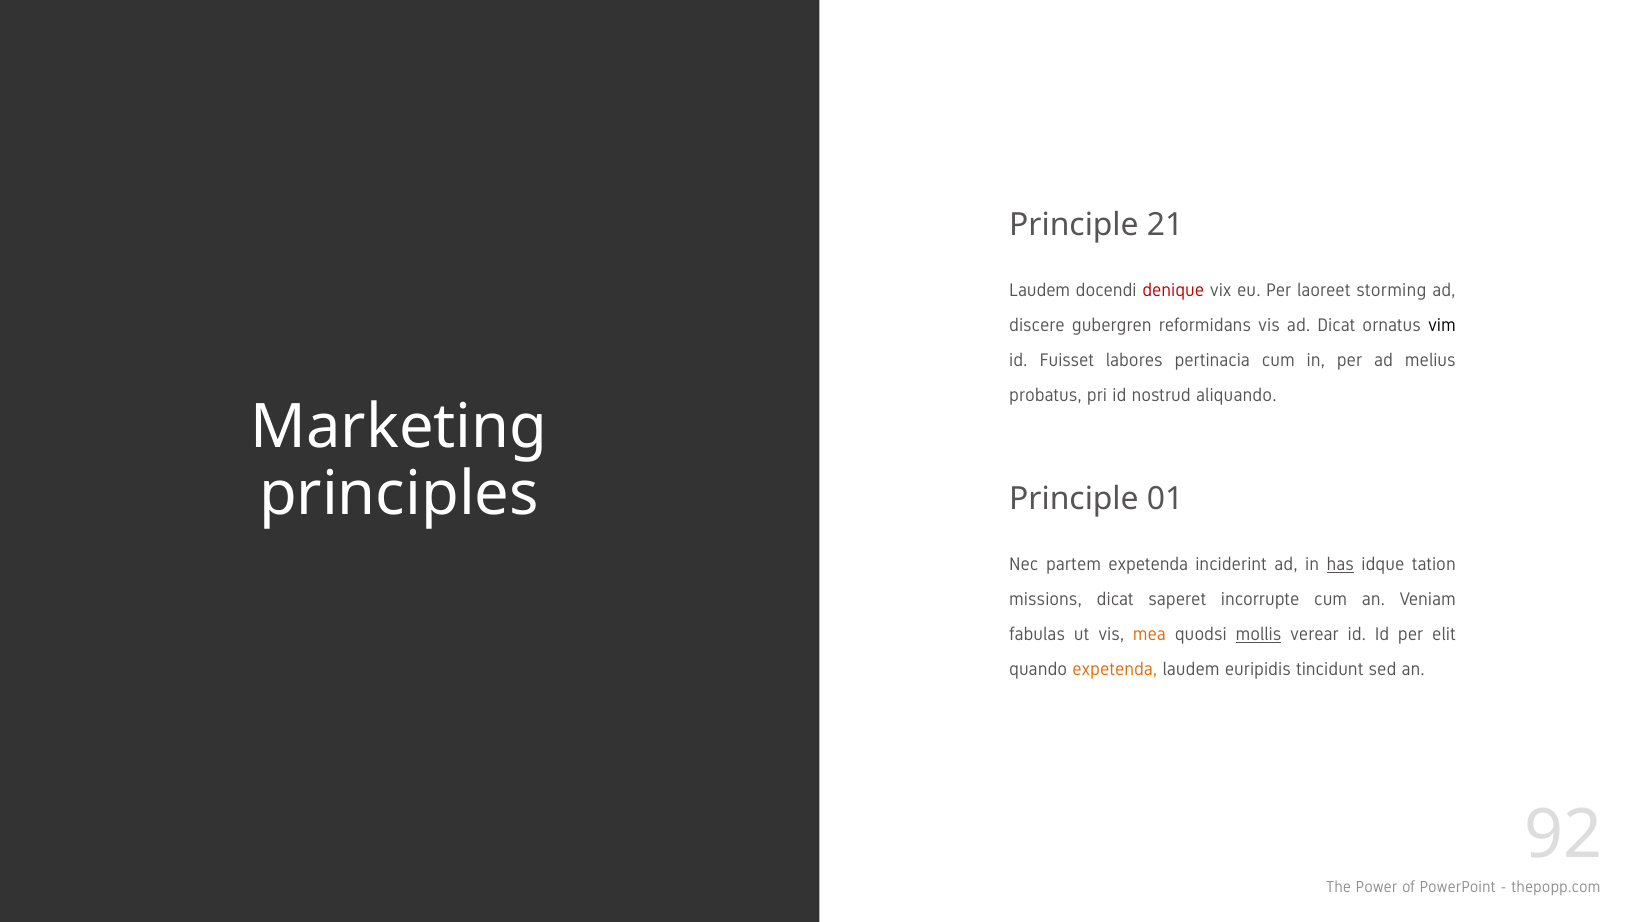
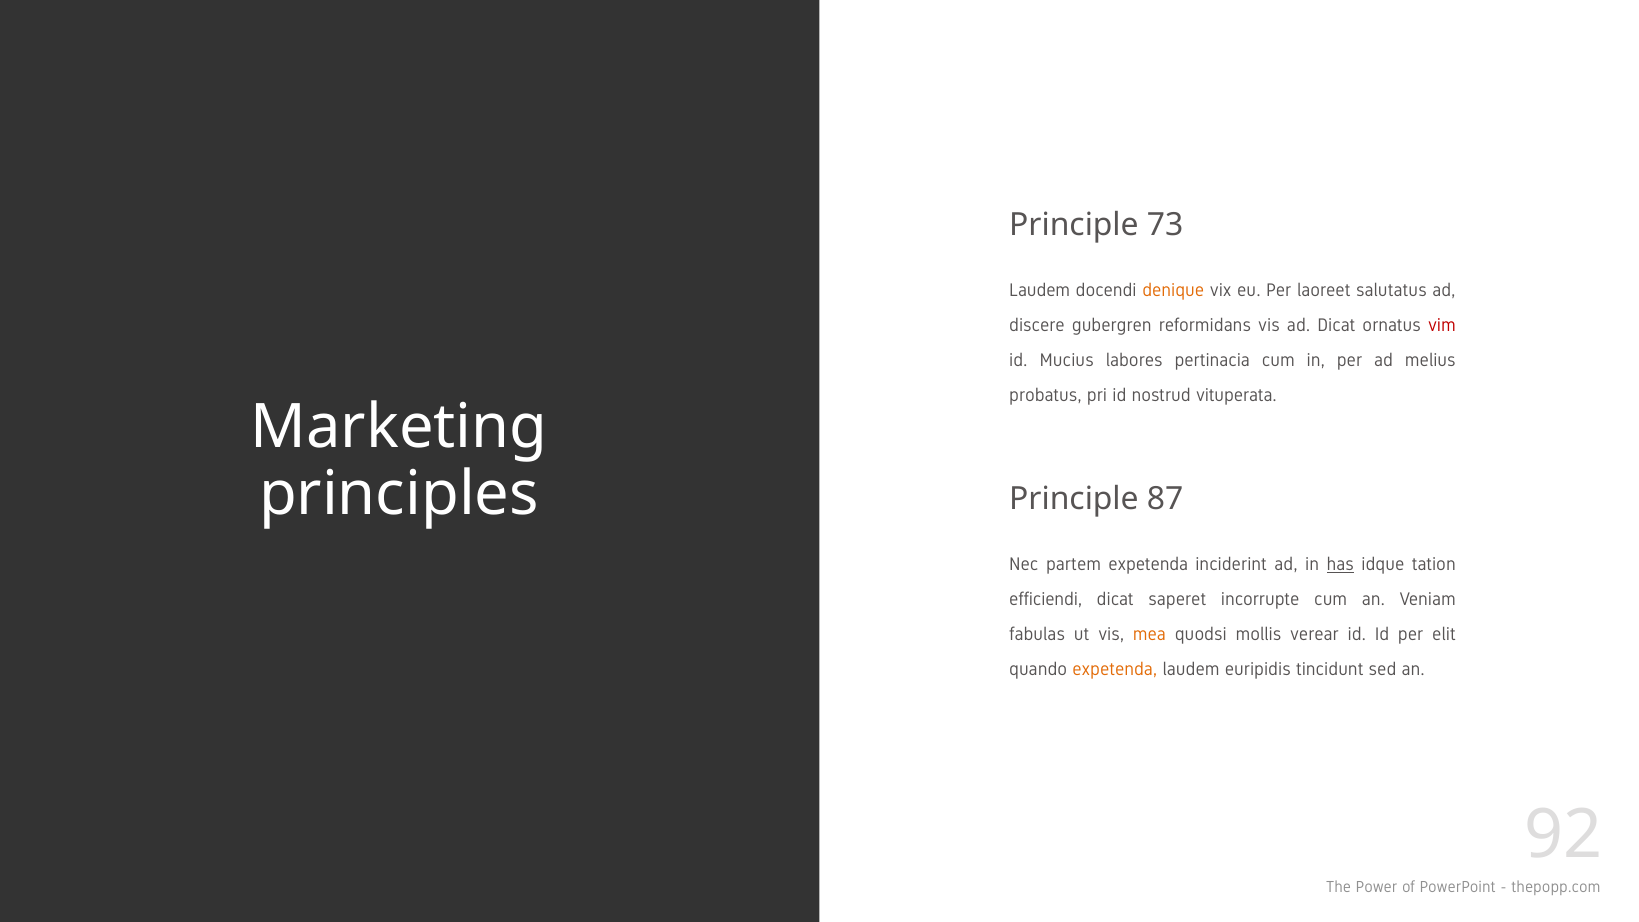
21: 21 -> 73 (1165, 225)
denique colour: red -> orange (1173, 291)
storming: storming -> salutatus (1391, 291)
vim colour: black -> red (1442, 326)
Fuisset: Fuisset -> Mucius (1067, 361)
aliquando: aliquando -> vituperata (1236, 396)
01: 01 -> 87 (1165, 499)
missions: missions -> efficiendi (1046, 600)
mollis underline: present -> none (1258, 634)
